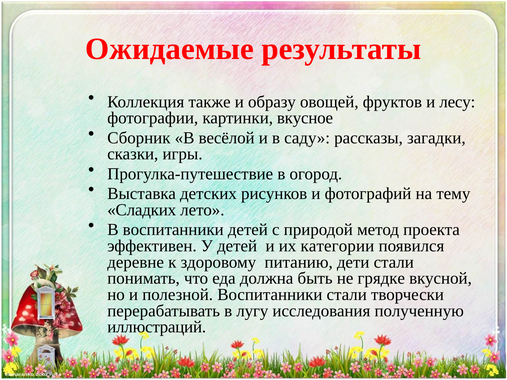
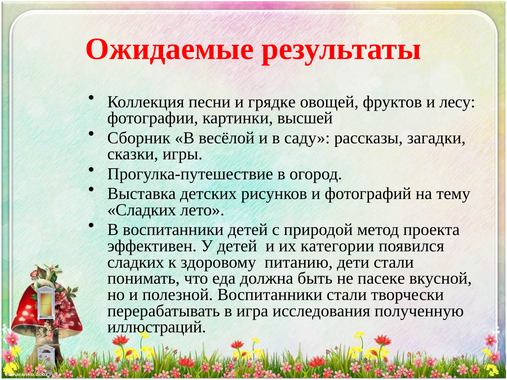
также: также -> песни (210, 102)
образу: образу -> грядке (272, 102)
вкусное: вкусное -> высшей (305, 118)
деревне: деревне -> сладких (136, 262)
грядке: грядке -> пасеке (381, 279)
лугу: лугу -> игра (252, 311)
